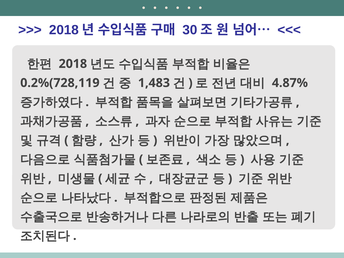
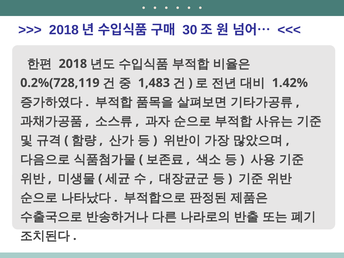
4.87%: 4.87% -> 1.42% (290, 83)
